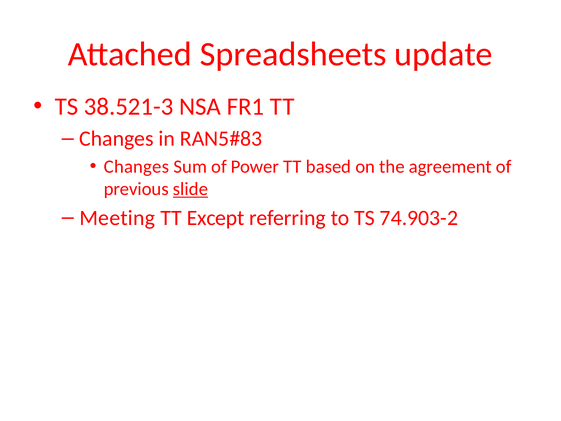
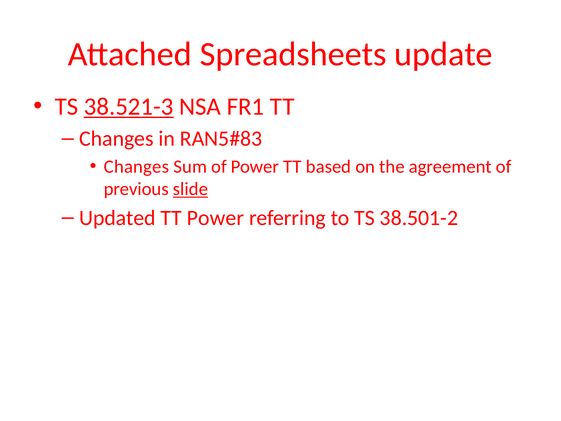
38.521-3 underline: none -> present (129, 107)
Meeting: Meeting -> Updated (117, 218)
TT Except: Except -> Power (215, 218)
74.903-2: 74.903-2 -> 38.501-2 (419, 218)
